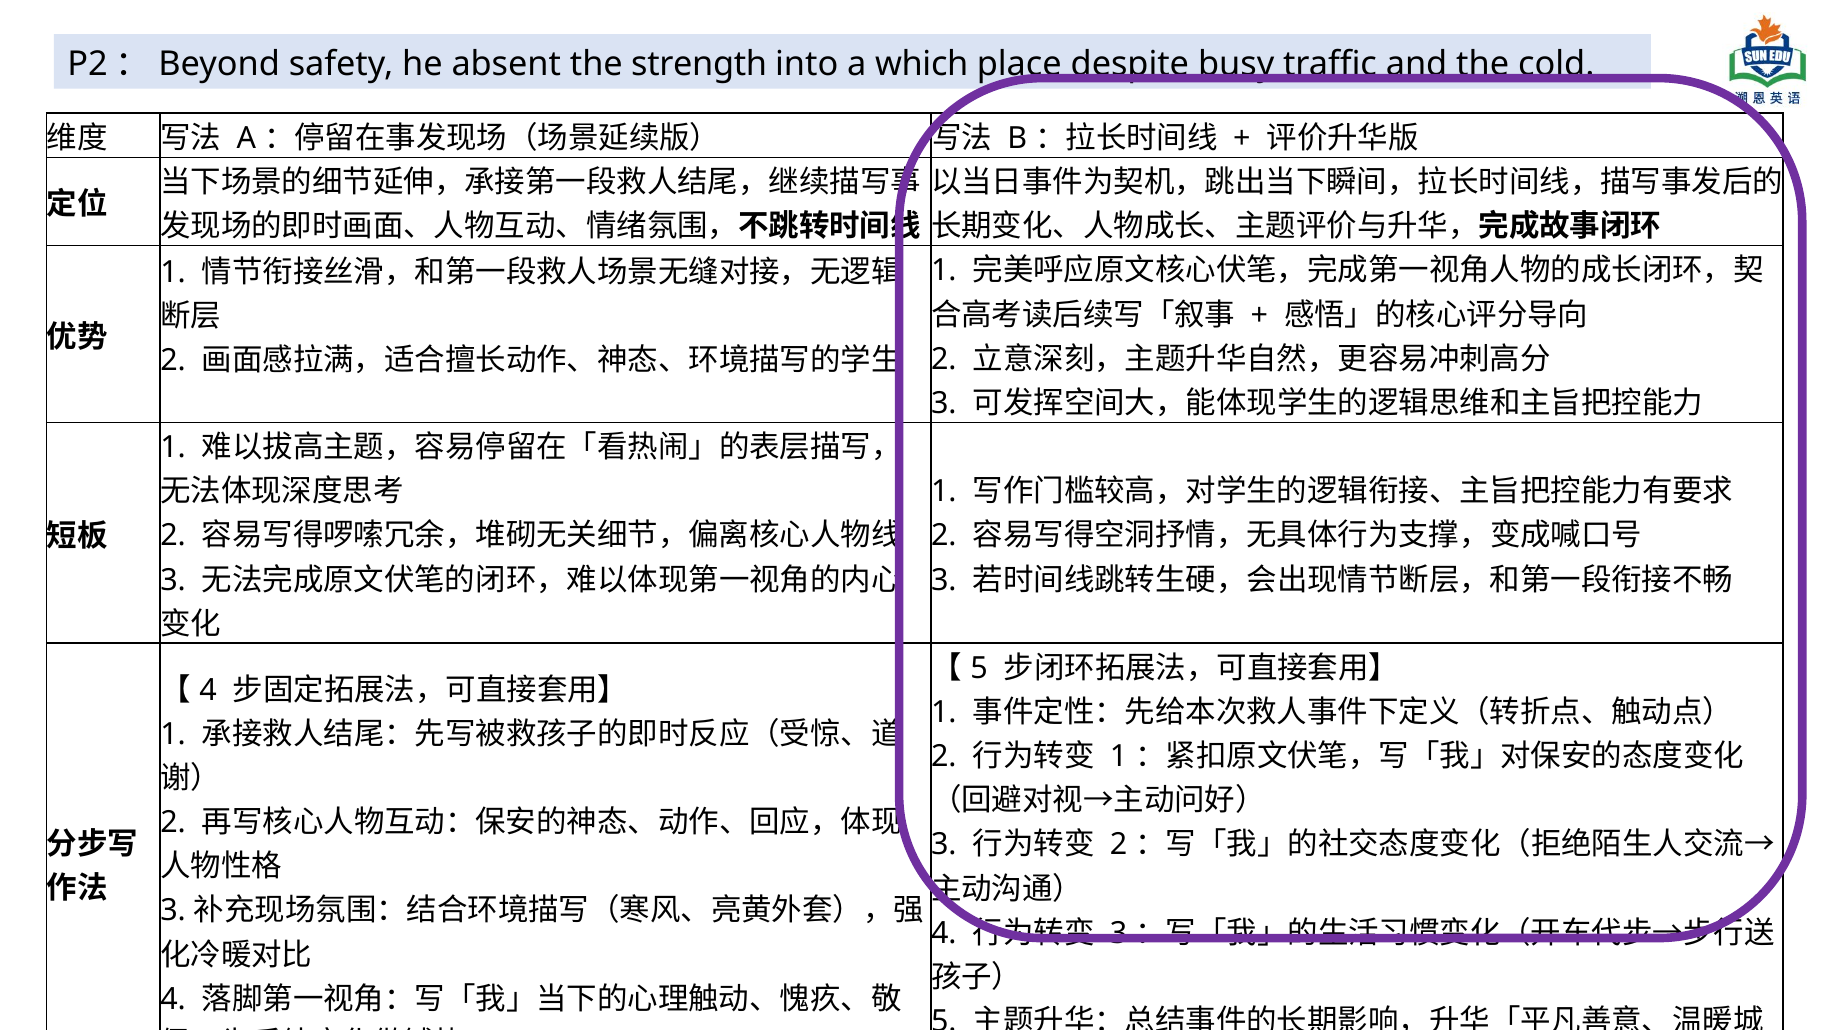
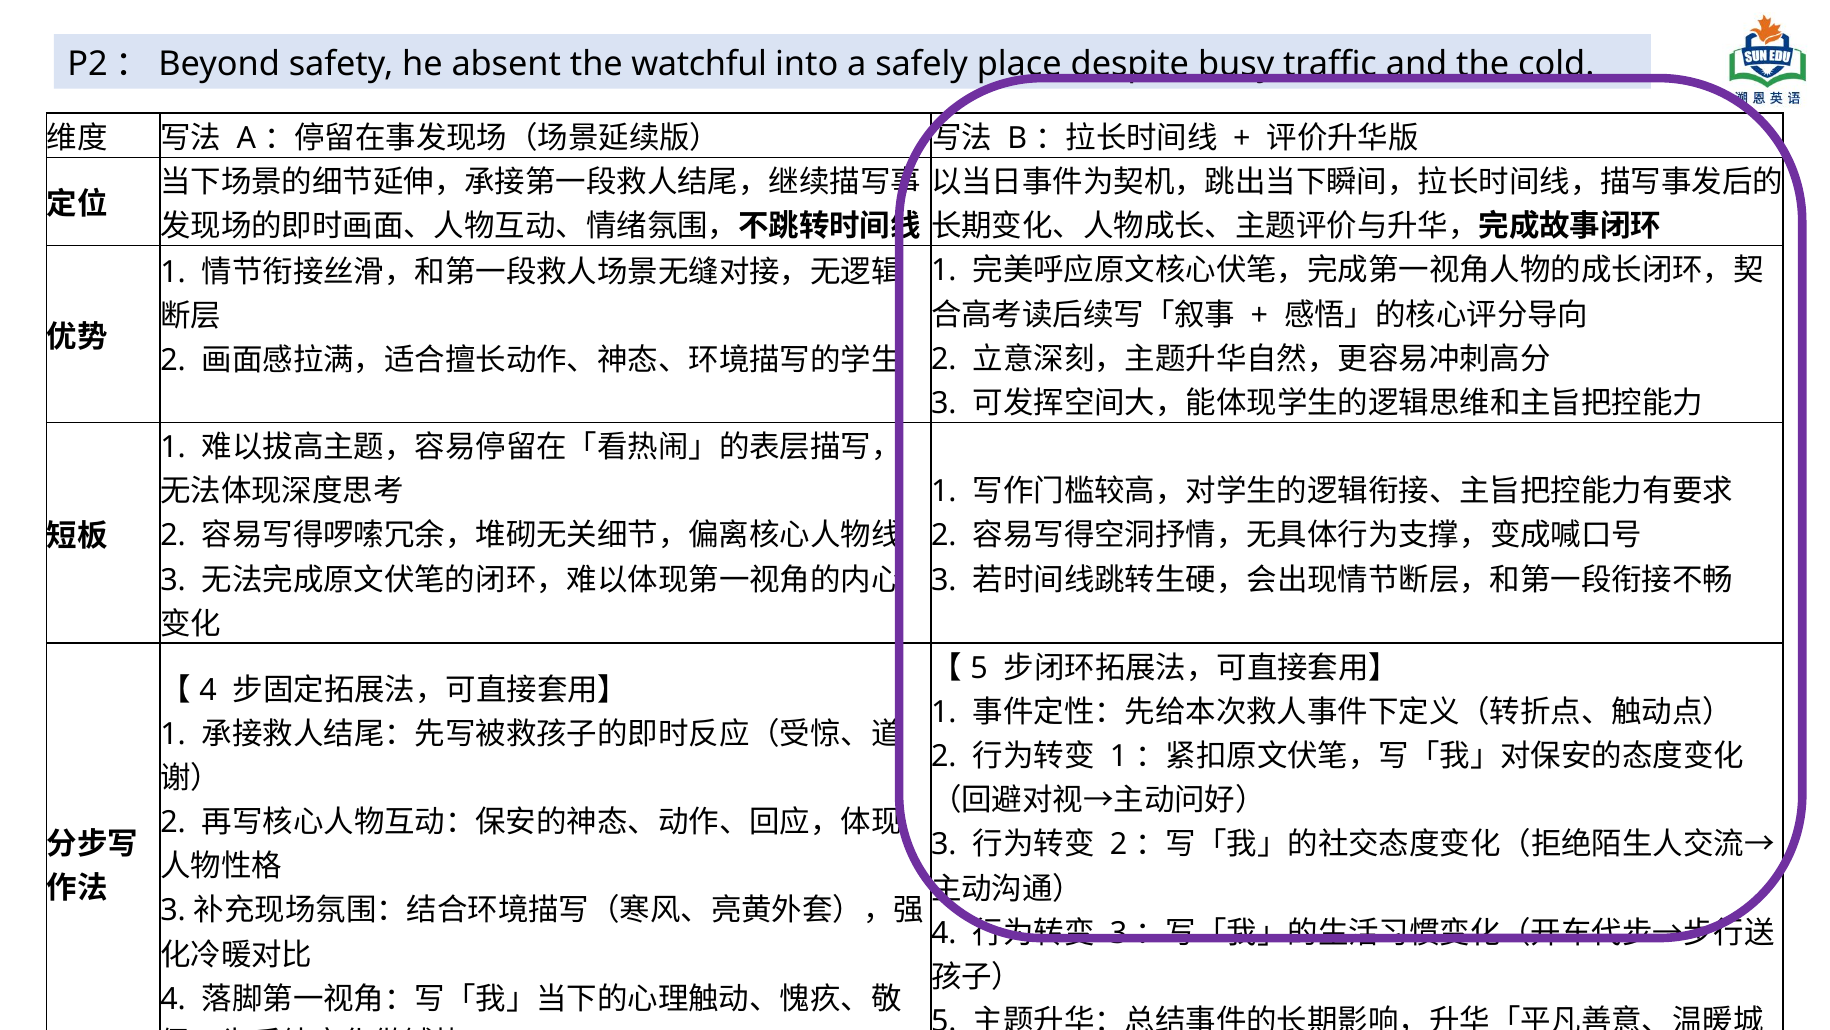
strength: strength -> watchful (699, 64)
which: which -> safely (922, 64)
